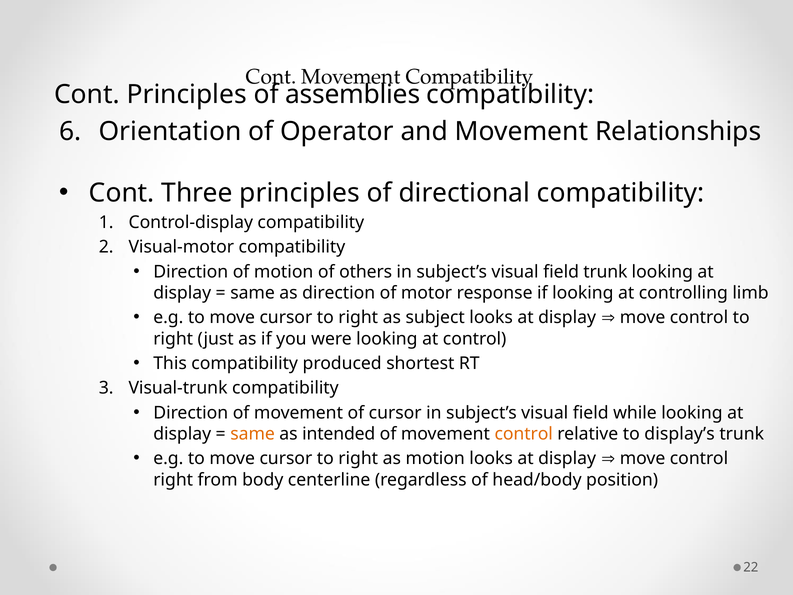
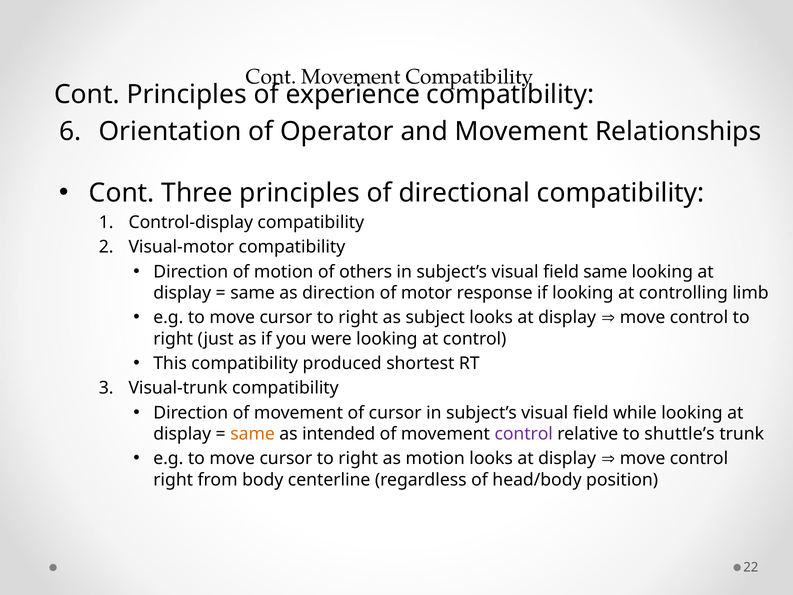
assemblies: assemblies -> experience (353, 94)
field trunk: trunk -> same (605, 272)
control colour: orange -> purple (524, 434)
display’s: display’s -> shuttle’s (679, 434)
